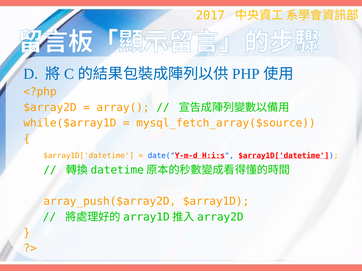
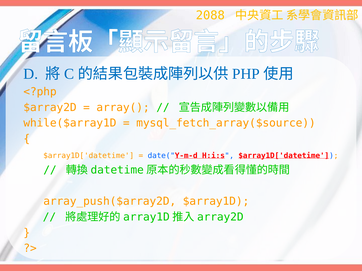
2017: 2017 -> 2088 (210, 16)
